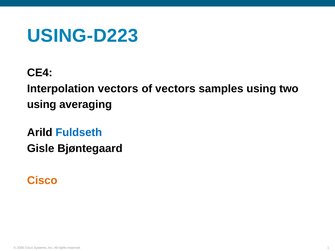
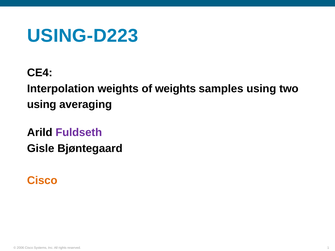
Interpolation vectors: vectors -> weights (118, 89)
of vectors: vectors -> weights (175, 89)
Fuldseth colour: blue -> purple (79, 133)
